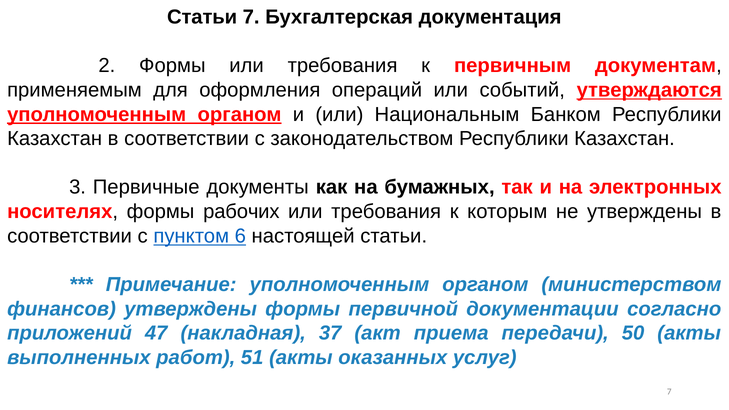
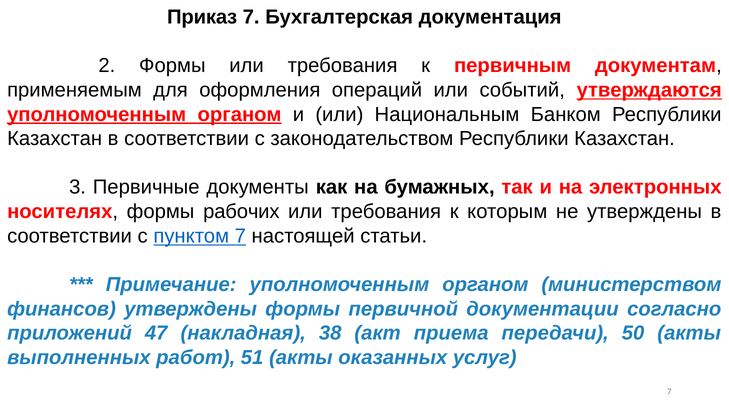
Статьи: Статьи -> Приказ (202, 17)
пунктом 6: 6 -> 7 (240, 236)
37: 37 -> 38 (330, 333)
